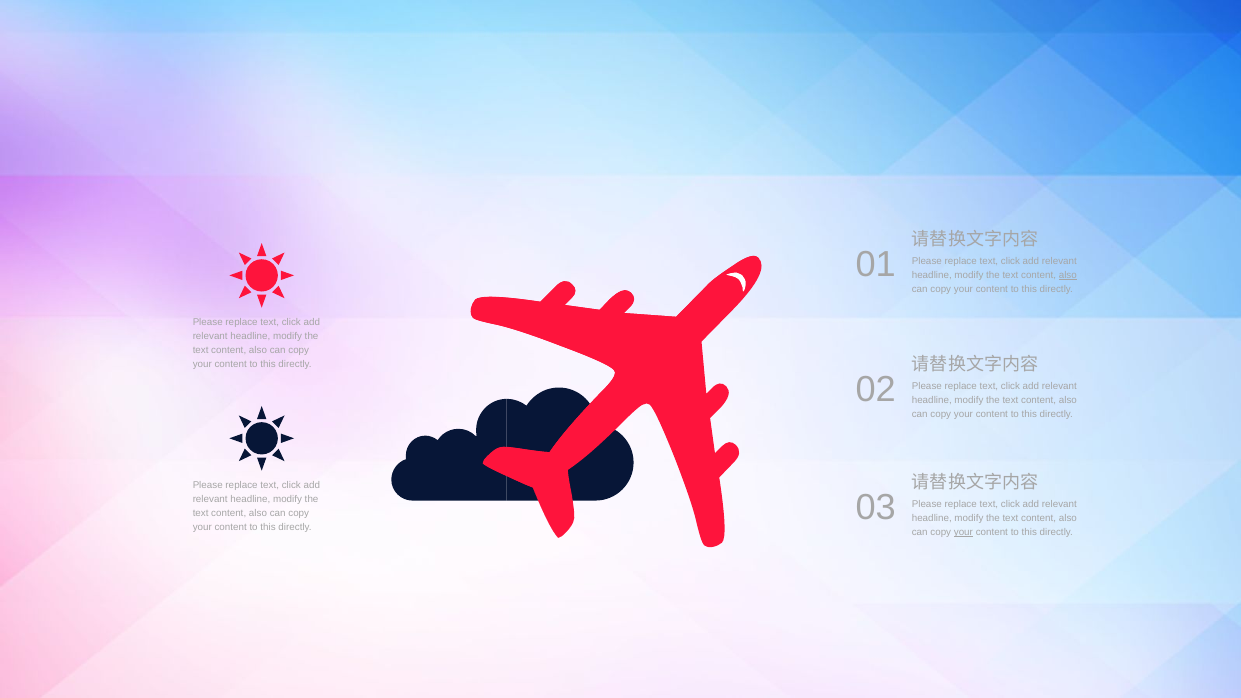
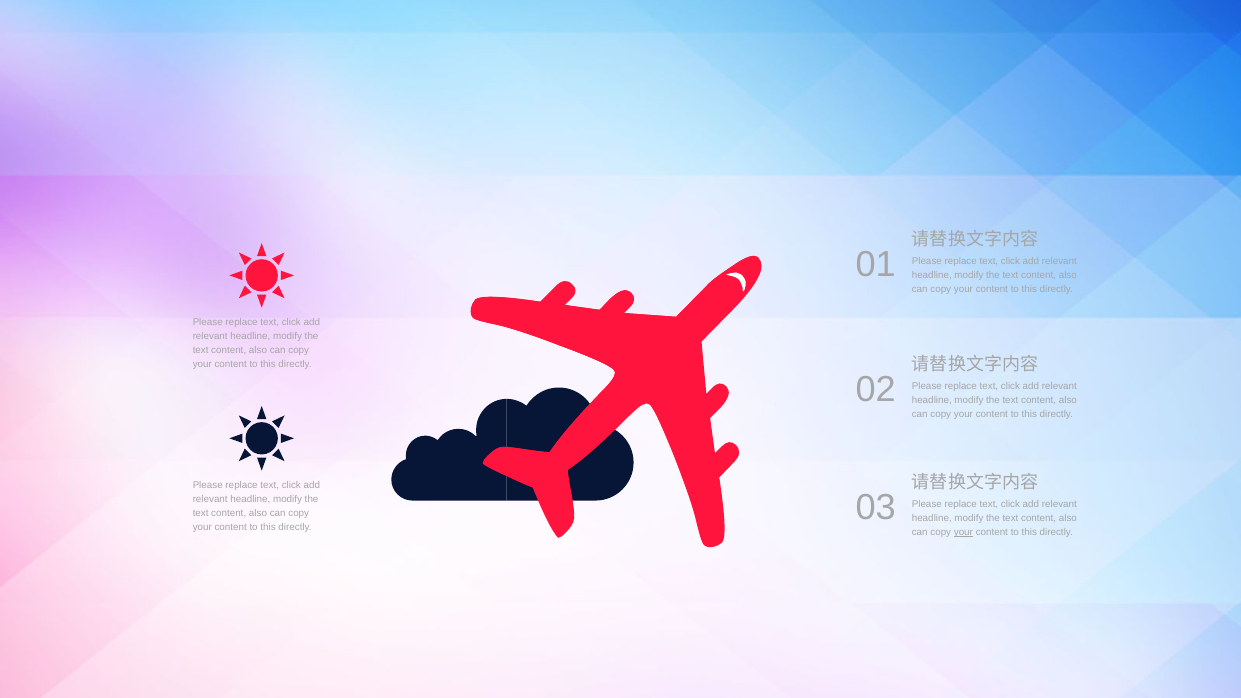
also underline: present -> none (1068, 275)
